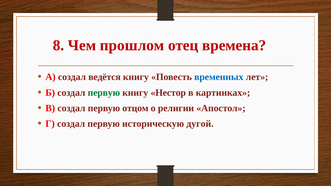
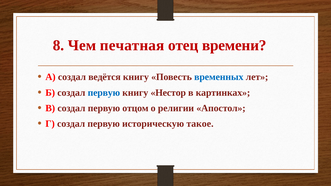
прошлом: прошлом -> печатная (132, 45)
времена: времена -> времени (234, 45)
первую colour: green -> blue (104, 93)
дугой: дугой -> такое (200, 124)
